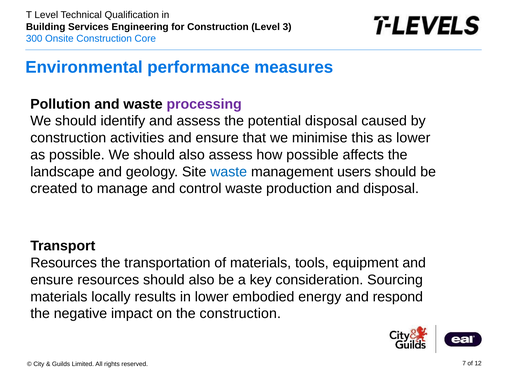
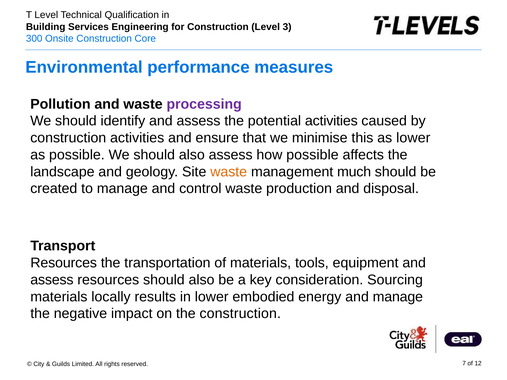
potential disposal: disposal -> activities (331, 121)
waste colour: blue -> orange (229, 172)
users: users -> much (354, 172)
ensure: ensure -> assess (52, 280)
and respond: respond -> manage (398, 297)
